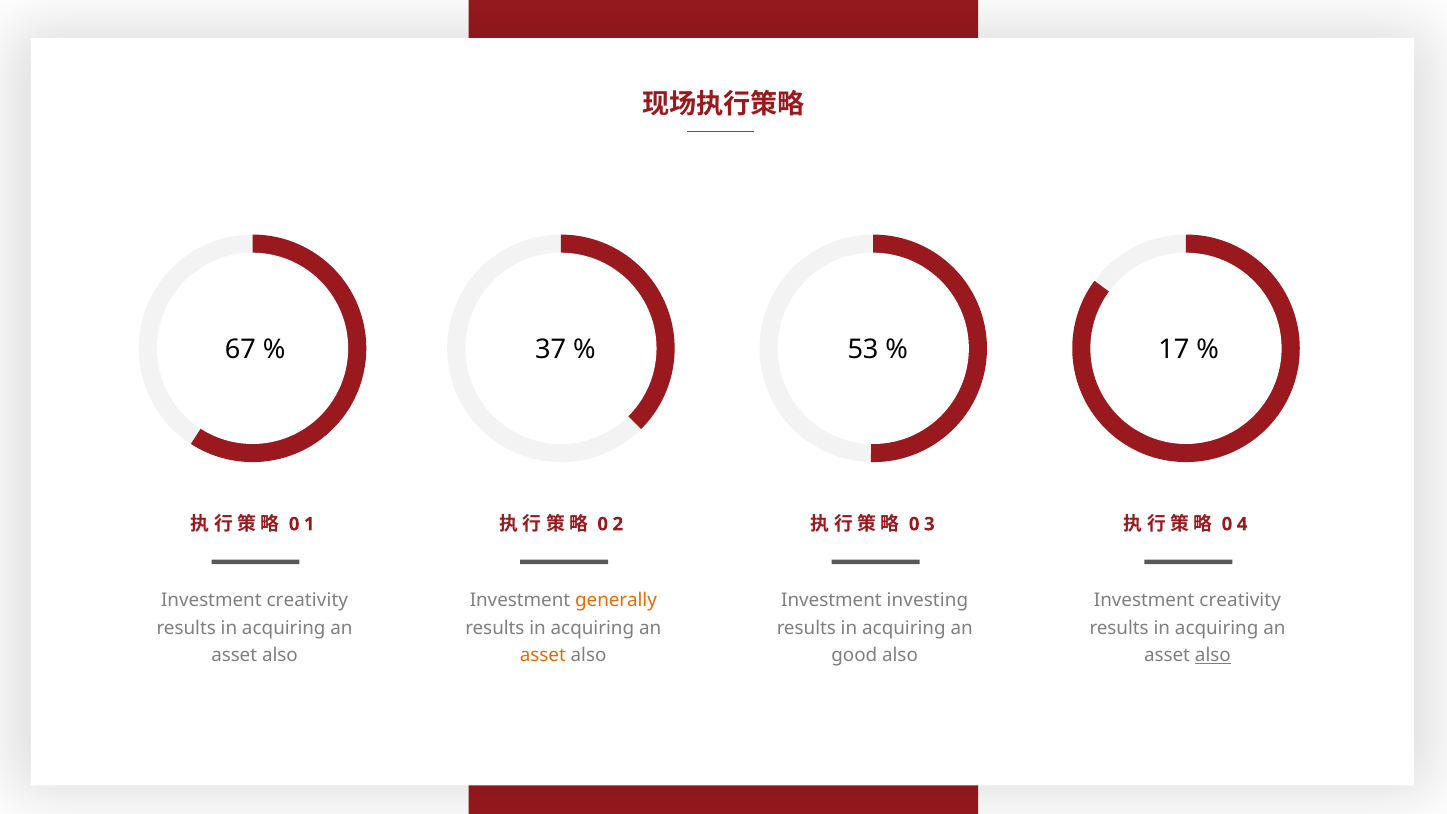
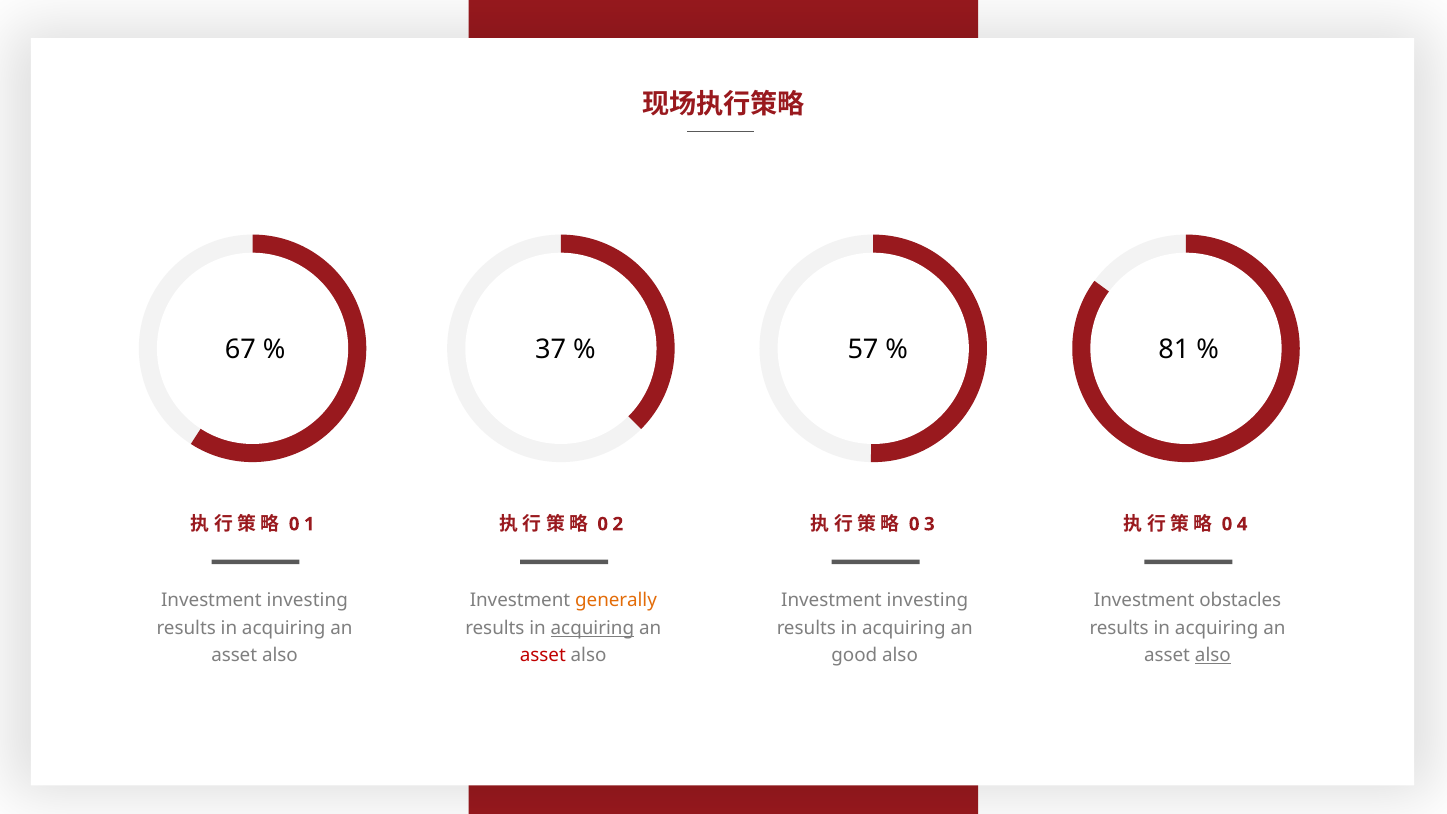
53: 53 -> 57 (863, 349)
17: 17 -> 81 (1174, 349)
creativity: creativity -> investing (307, 601)
creativity: creativity -> obstacles (1240, 601)
acquiring underline: none -> present (592, 628)
asset colour: orange -> red (543, 655)
